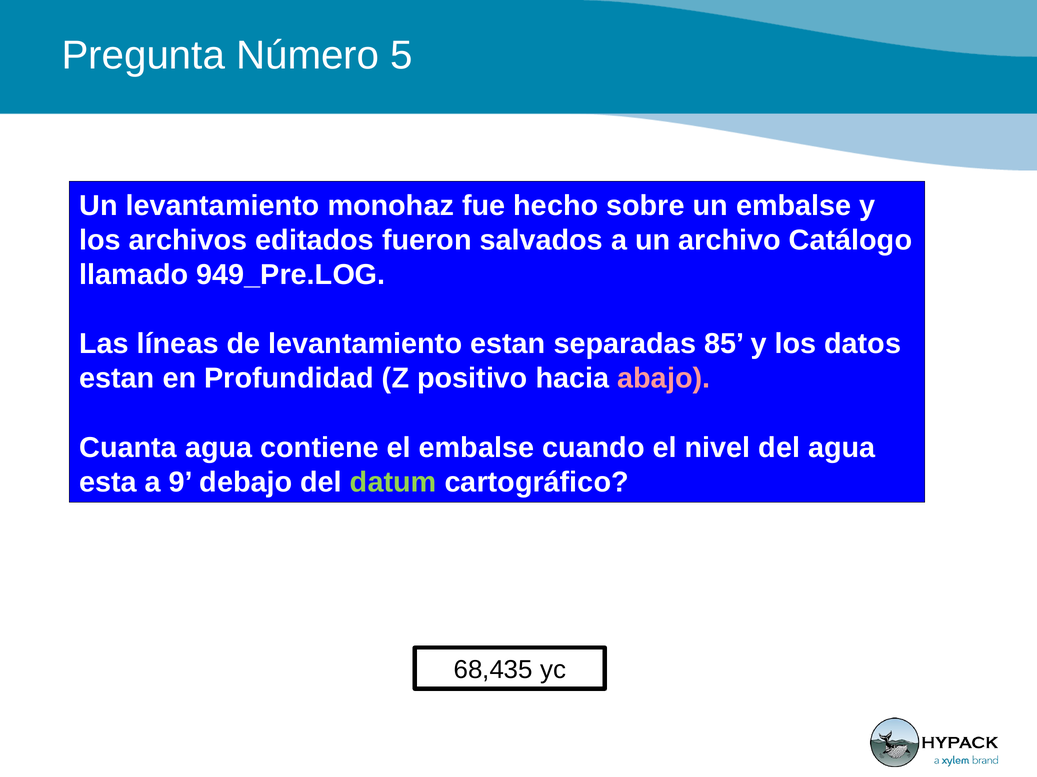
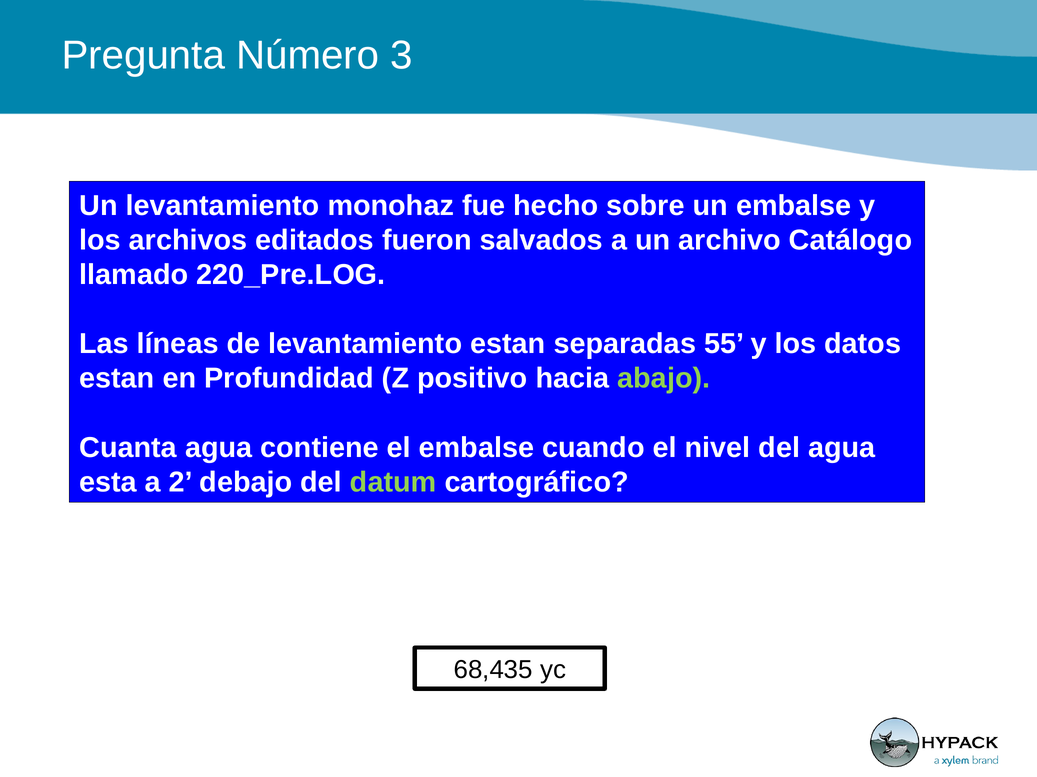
5: 5 -> 3 (402, 56)
949_Pre.LOG: 949_Pre.LOG -> 220_Pre.LOG (291, 275)
85: 85 -> 55 (724, 344)
abajo colour: pink -> light green (664, 379)
9: 9 -> 2 (181, 483)
